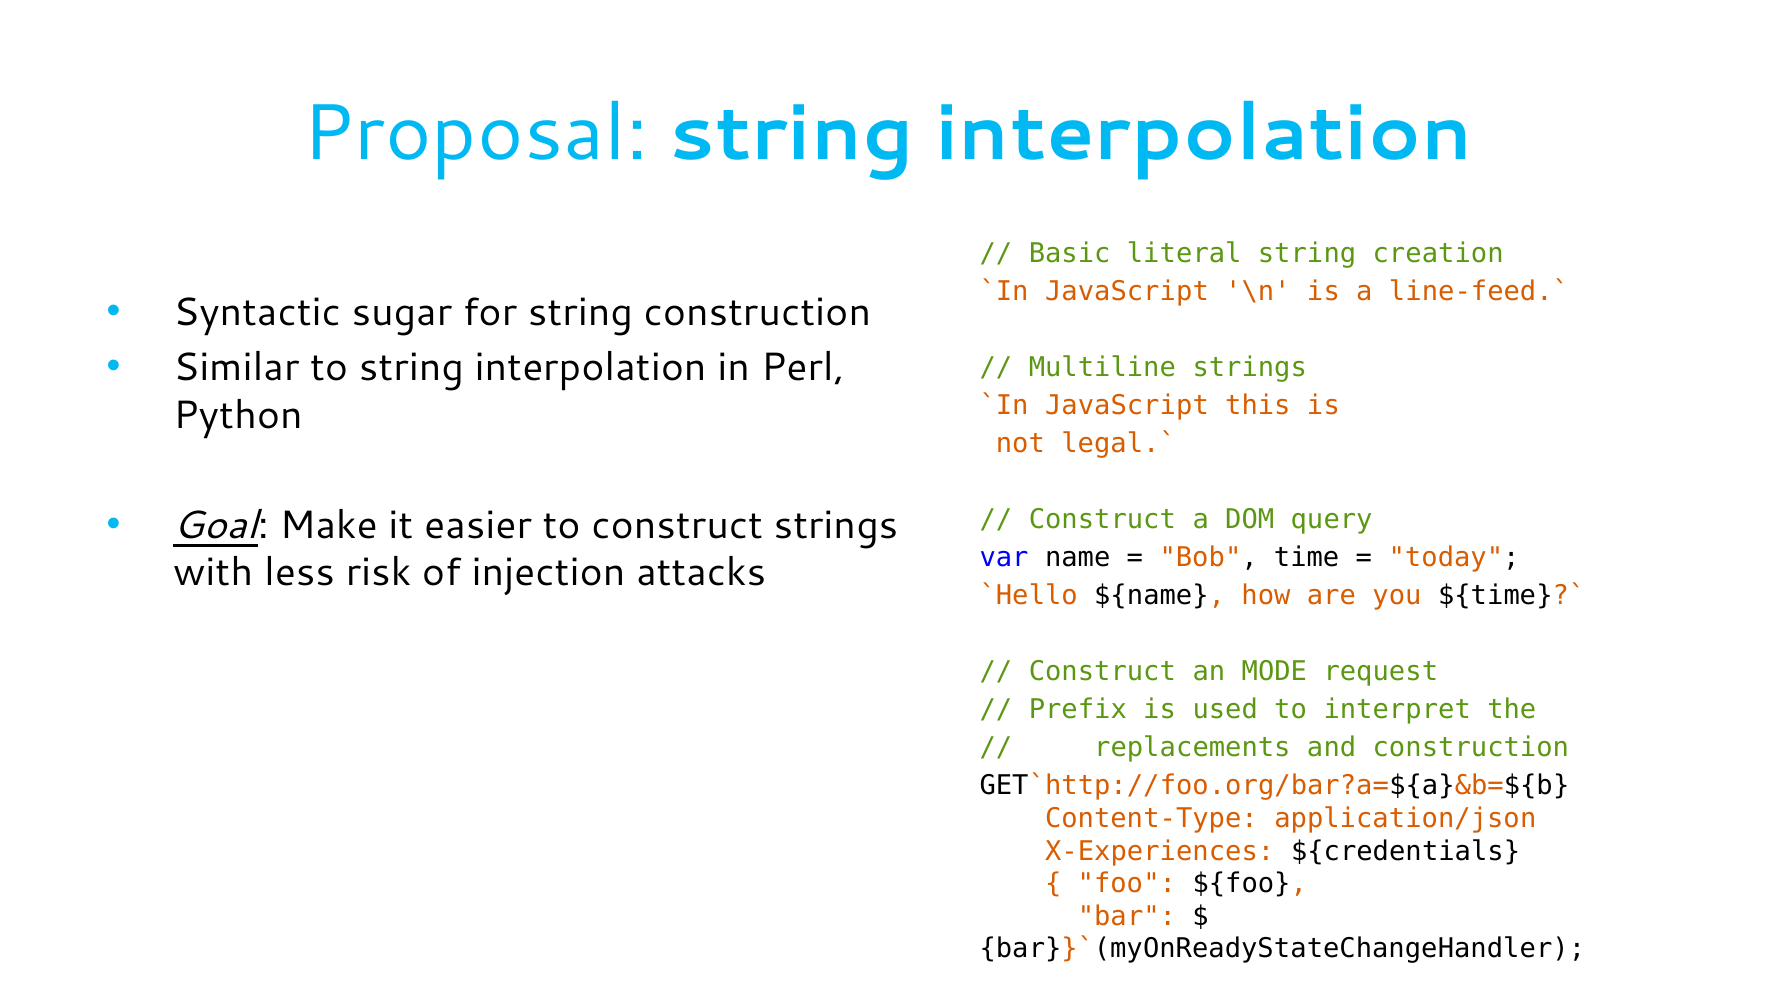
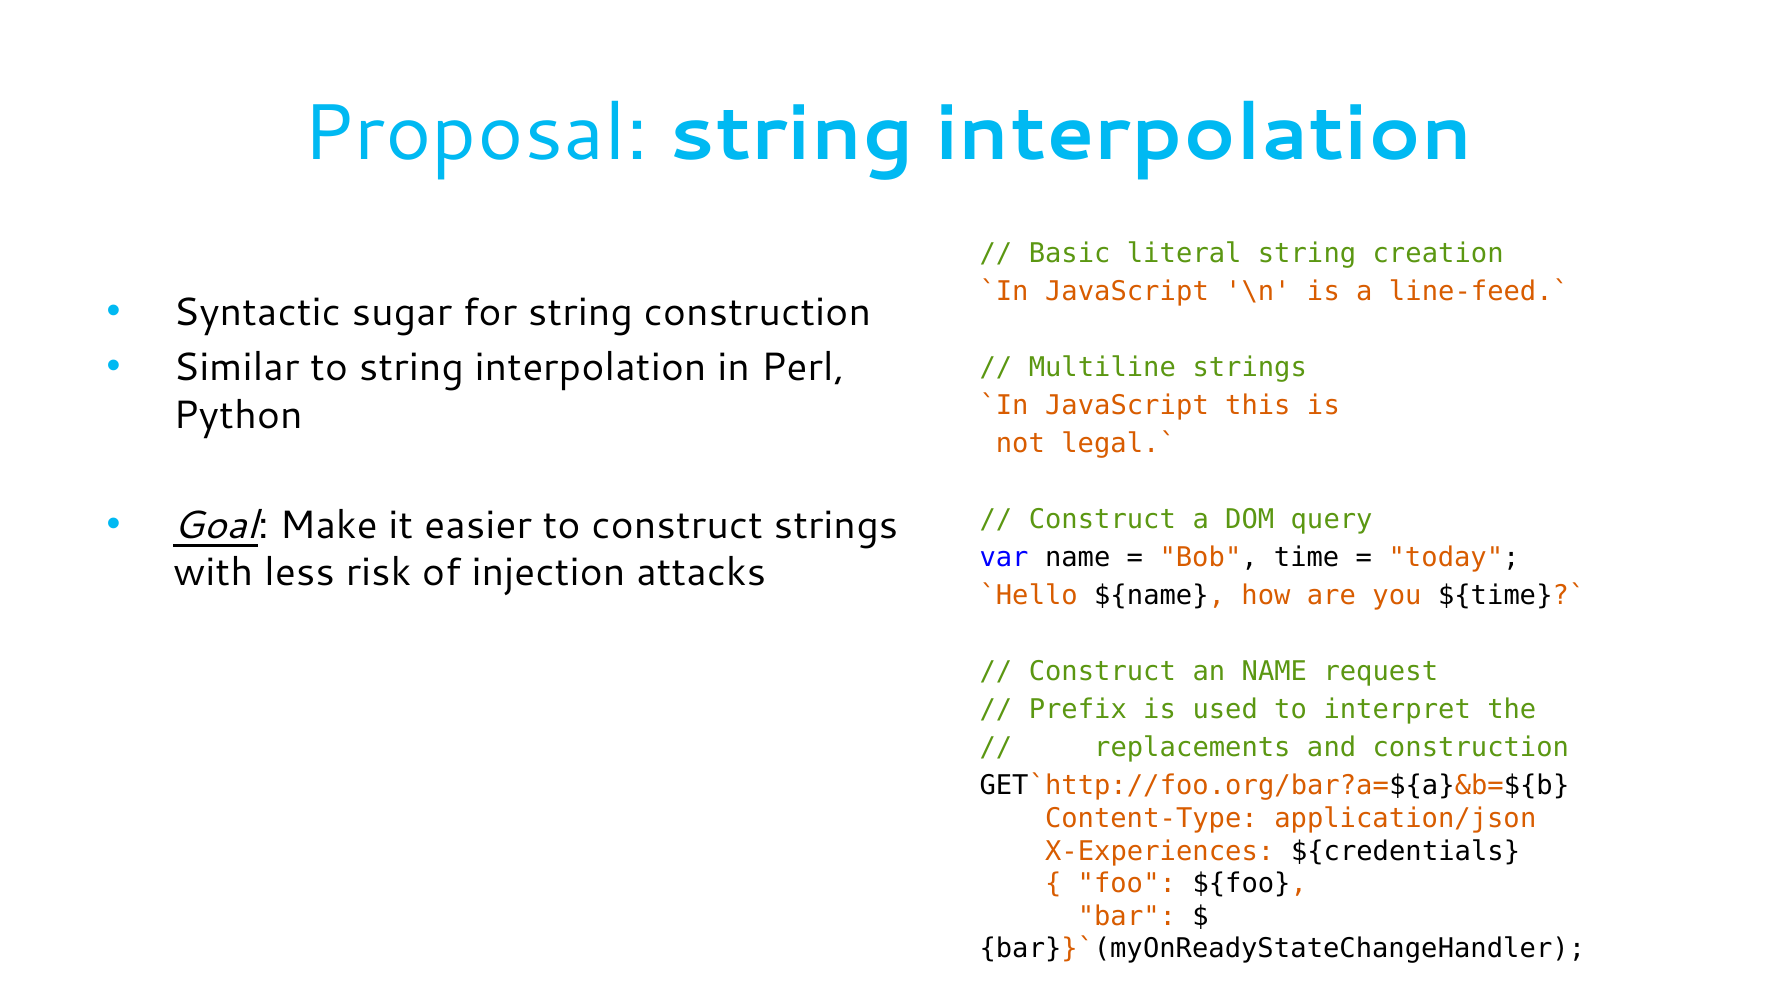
an MODE: MODE -> NAME (1274, 672)
